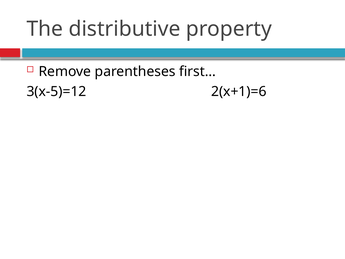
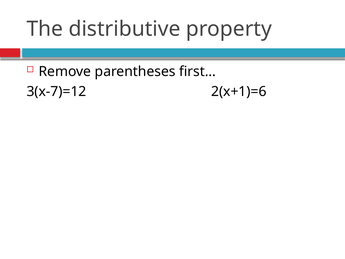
3(x-5)=12: 3(x-5)=12 -> 3(x-7)=12 (56, 91)
